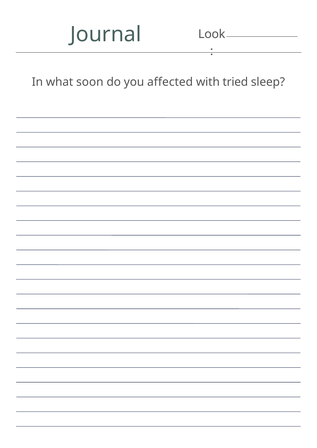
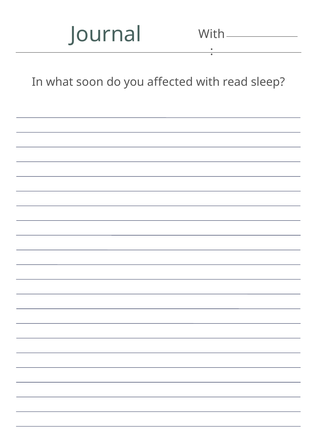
Look: Look -> With (212, 34)
tried: tried -> read (235, 82)
